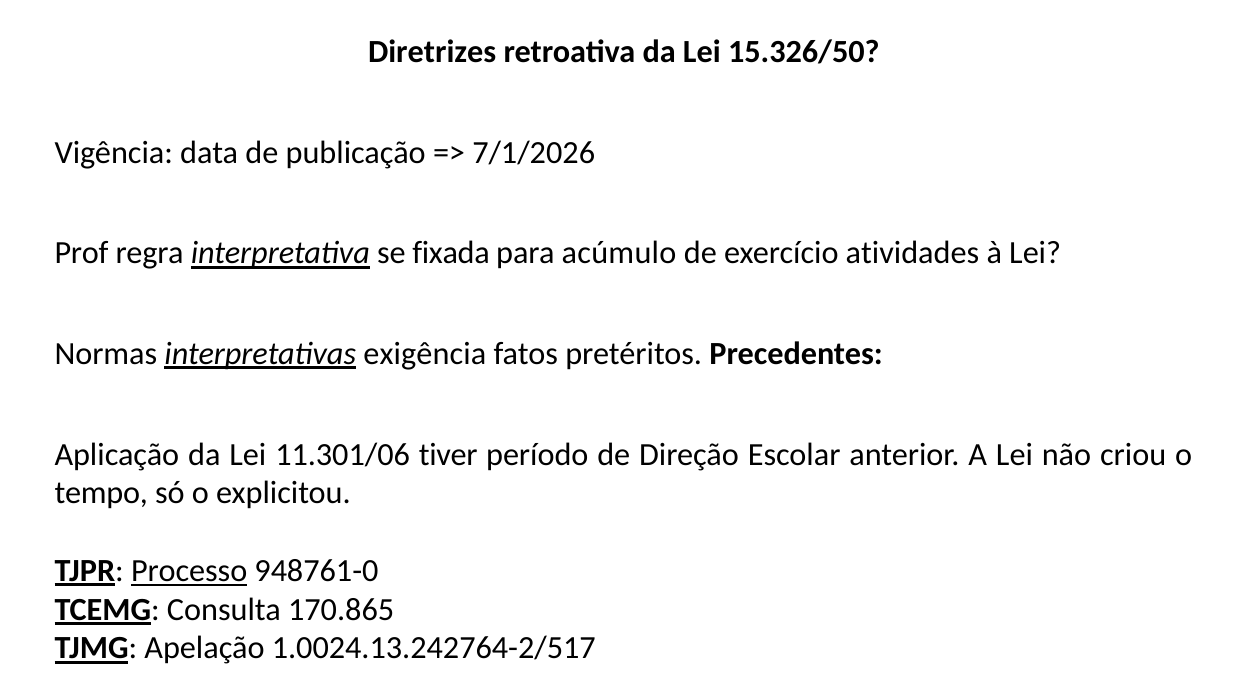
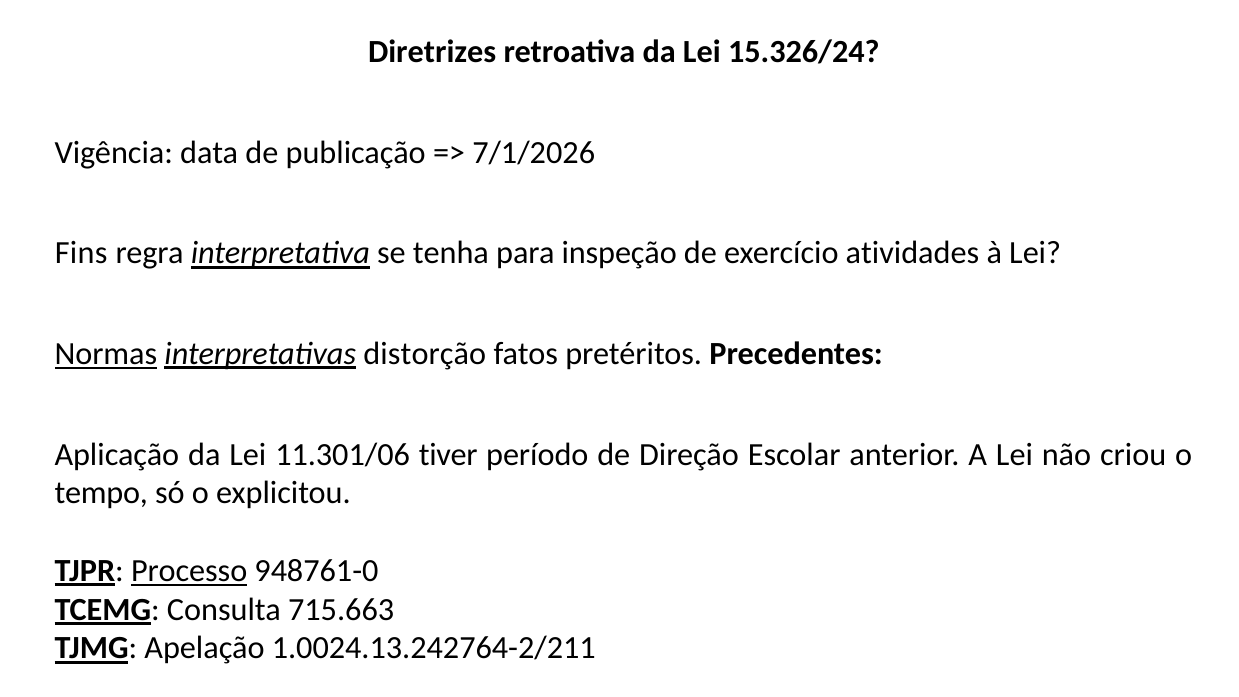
15.326/50: 15.326/50 -> 15.326/24 (804, 52)
Prof: Prof -> Fins (81, 253)
fixada: fixada -> tenha (451, 253)
acúmulo: acúmulo -> inspeção (619, 253)
Normas underline: none -> present (106, 354)
exigência: exigência -> distorção (425, 354)
170.865: 170.865 -> 715.663 (341, 609)
1.0024.13.242764-2/517: 1.0024.13.242764-2/517 -> 1.0024.13.242764-2/211 (434, 648)
